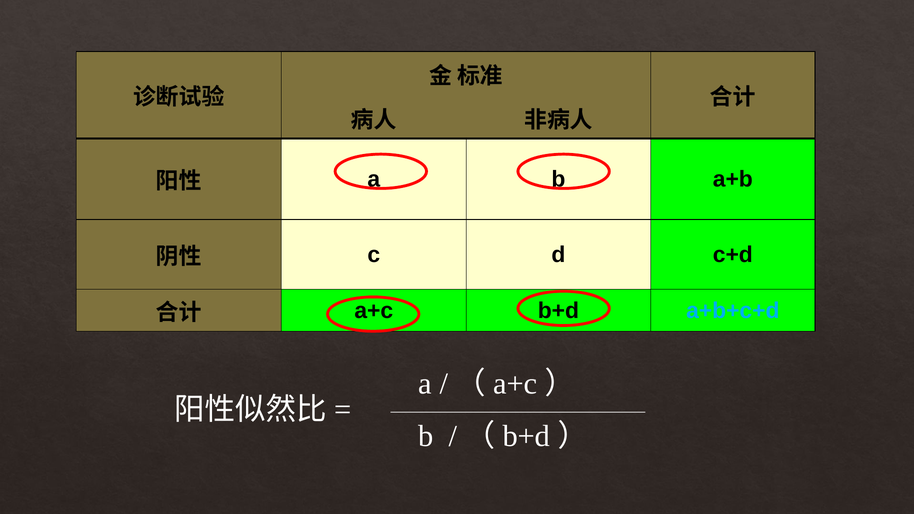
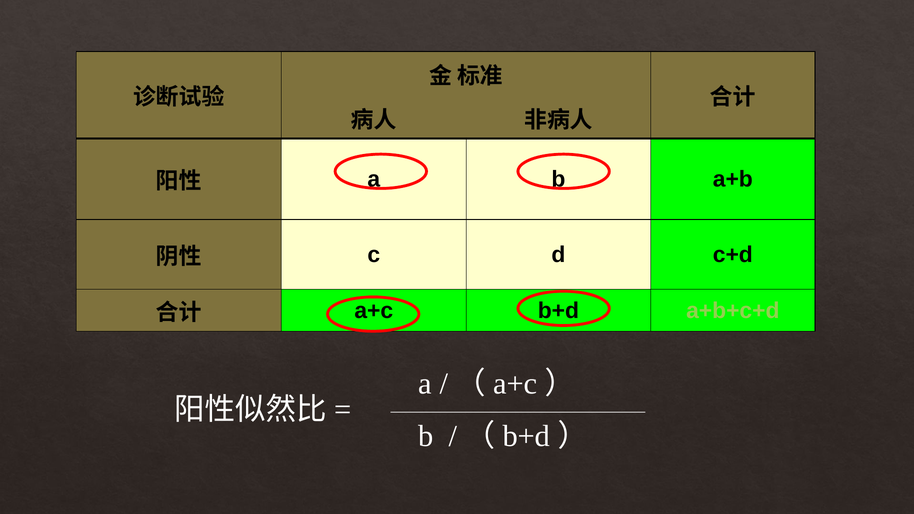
a+b+c+d colour: light blue -> light green (733, 311)
